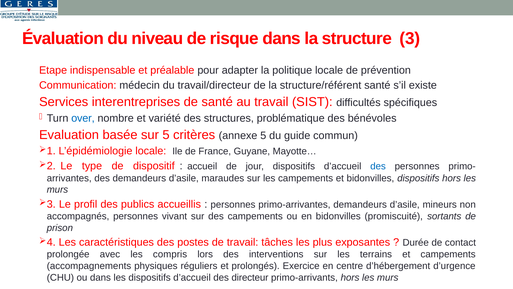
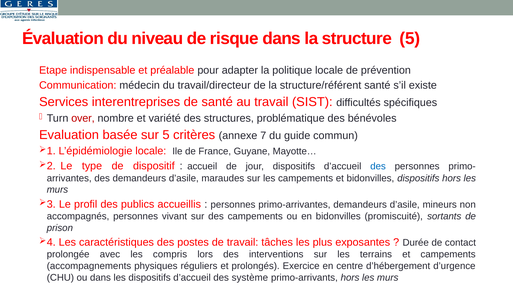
structure 3: 3 -> 5 (410, 38)
over colour: blue -> red (83, 118)
annexe 5: 5 -> 7 (263, 136)
directeur: directeur -> système (250, 277)
